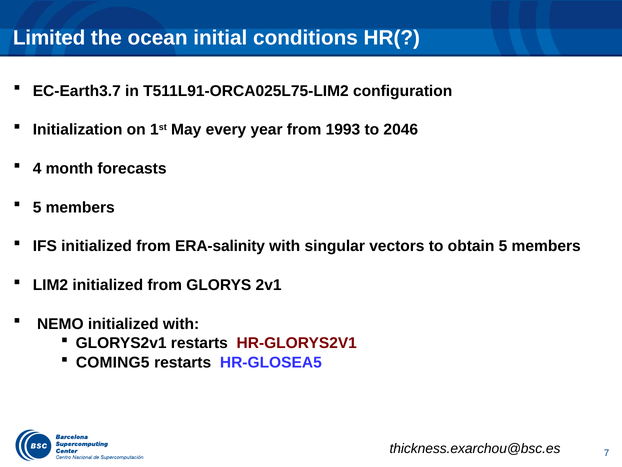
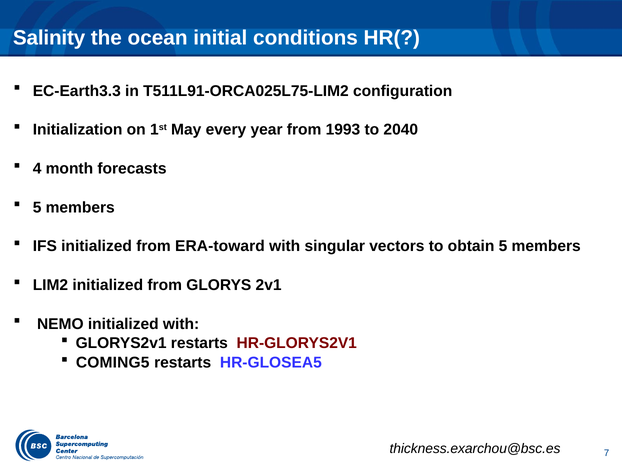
Limited: Limited -> Salinity (49, 38)
EC-Earth3.7: EC-Earth3.7 -> EC-Earth3.3 (77, 91)
2046: 2046 -> 2040 (401, 130)
ERA-salinity: ERA-salinity -> ERA-toward (220, 246)
